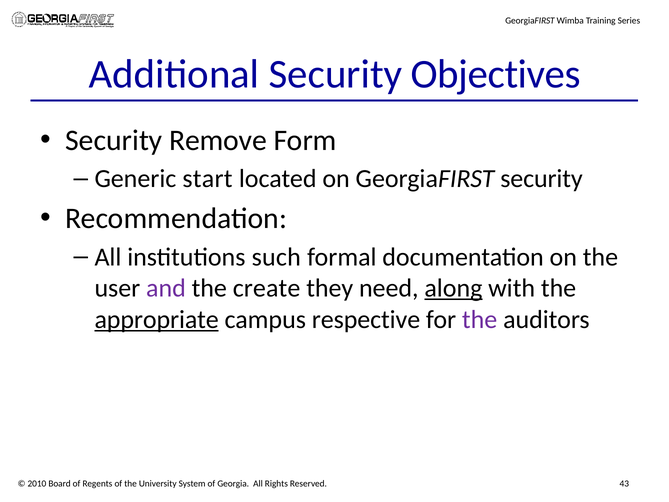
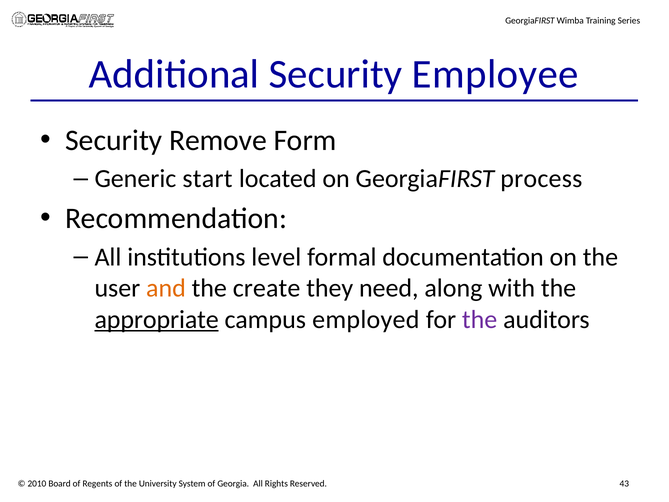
Objectives: Objectives -> Employee (495, 74)
GeorgiaFIRST security: security -> process (541, 179)
such: such -> level (276, 257)
and colour: purple -> orange (166, 288)
along underline: present -> none (453, 288)
respective: respective -> employed (366, 319)
